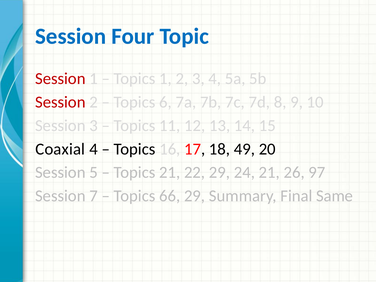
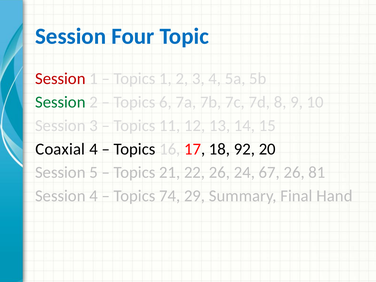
Session colour: red -> green (60, 102)
49: 49 -> 92 (244, 149)
22 29: 29 -> 26 (219, 172)
24 21: 21 -> 67 (269, 172)
97: 97 -> 81 (317, 172)
Session 7: 7 -> 4 (94, 196)
66: 66 -> 74 (170, 196)
Same: Same -> Hand (334, 196)
